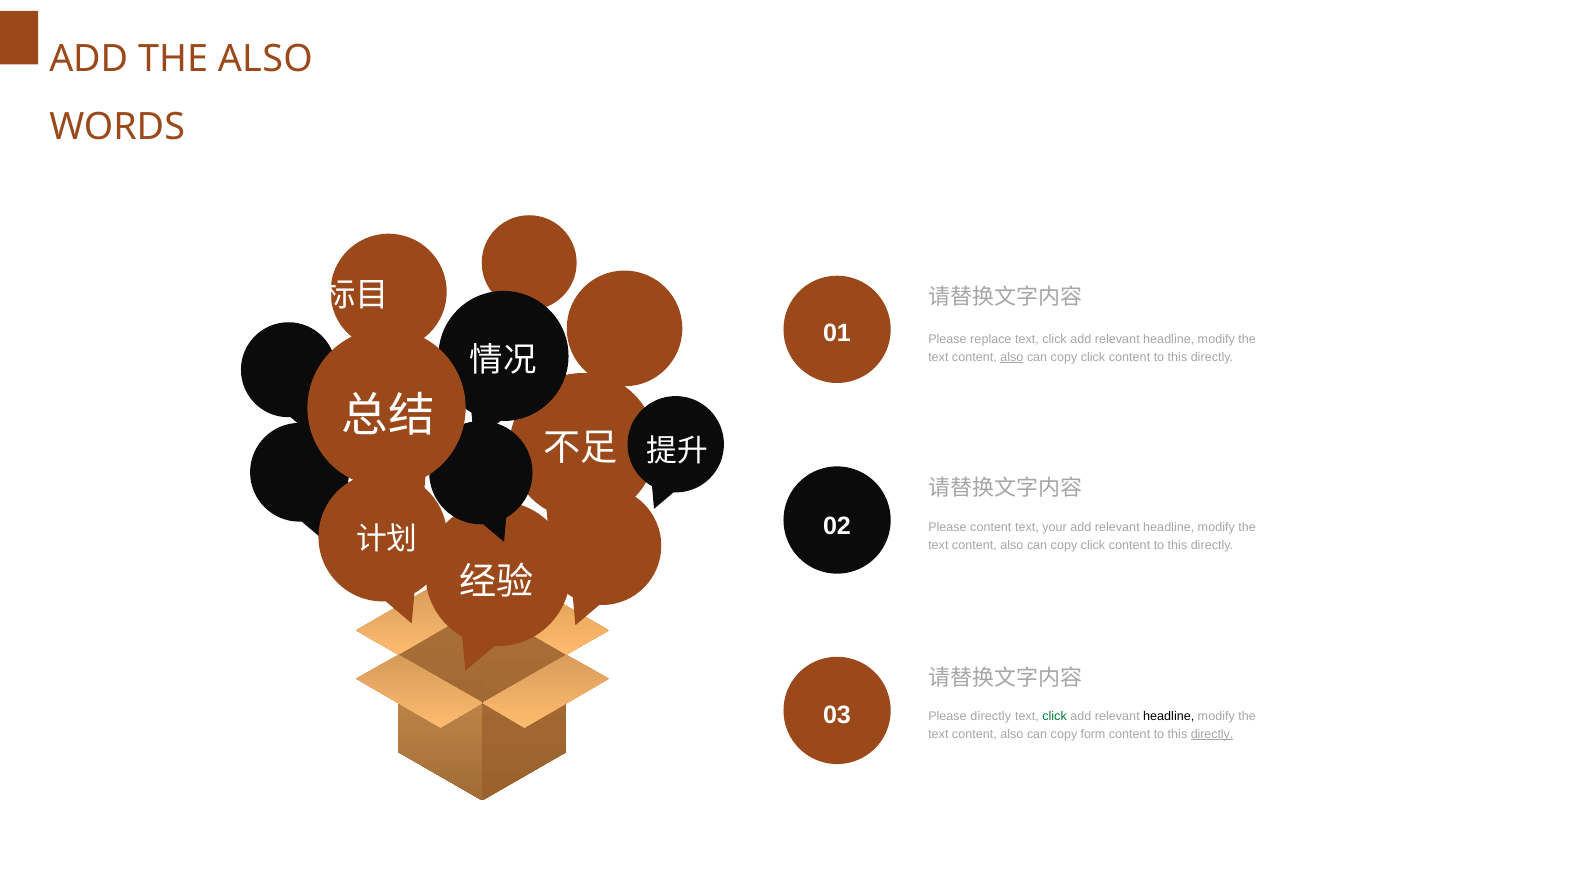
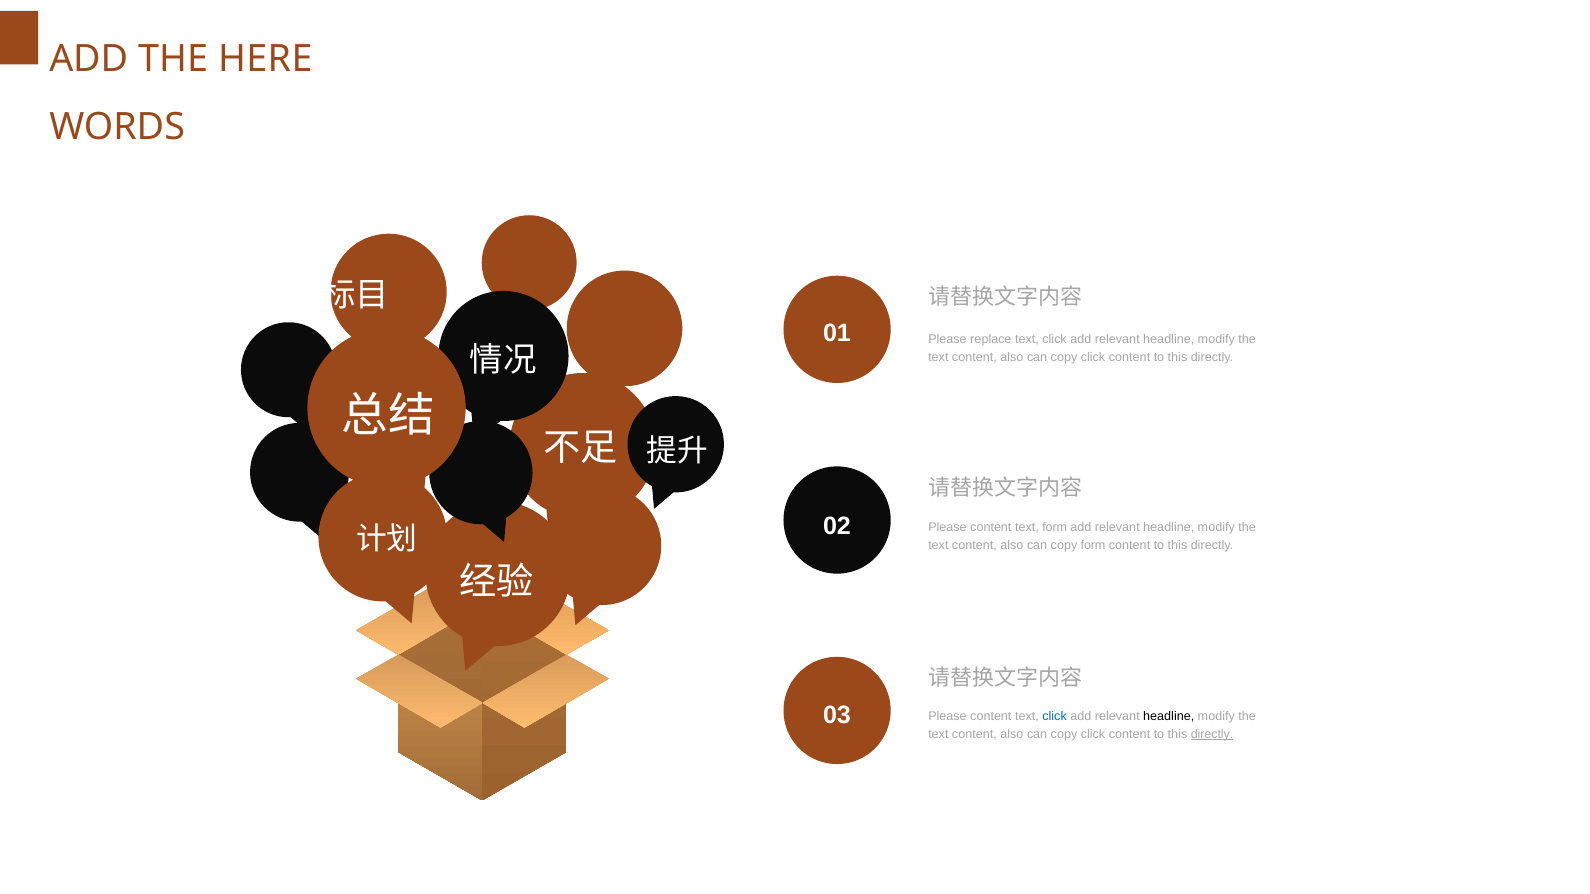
THE ALSO: ALSO -> HERE (265, 59)
also underline: present -> none (1012, 357)
text your: your -> form (1055, 528)
click: click -> form (1093, 546)
directly: directly -> content (991, 716)
click colour: green -> blue (1055, 716)
form: form -> click (1093, 734)
